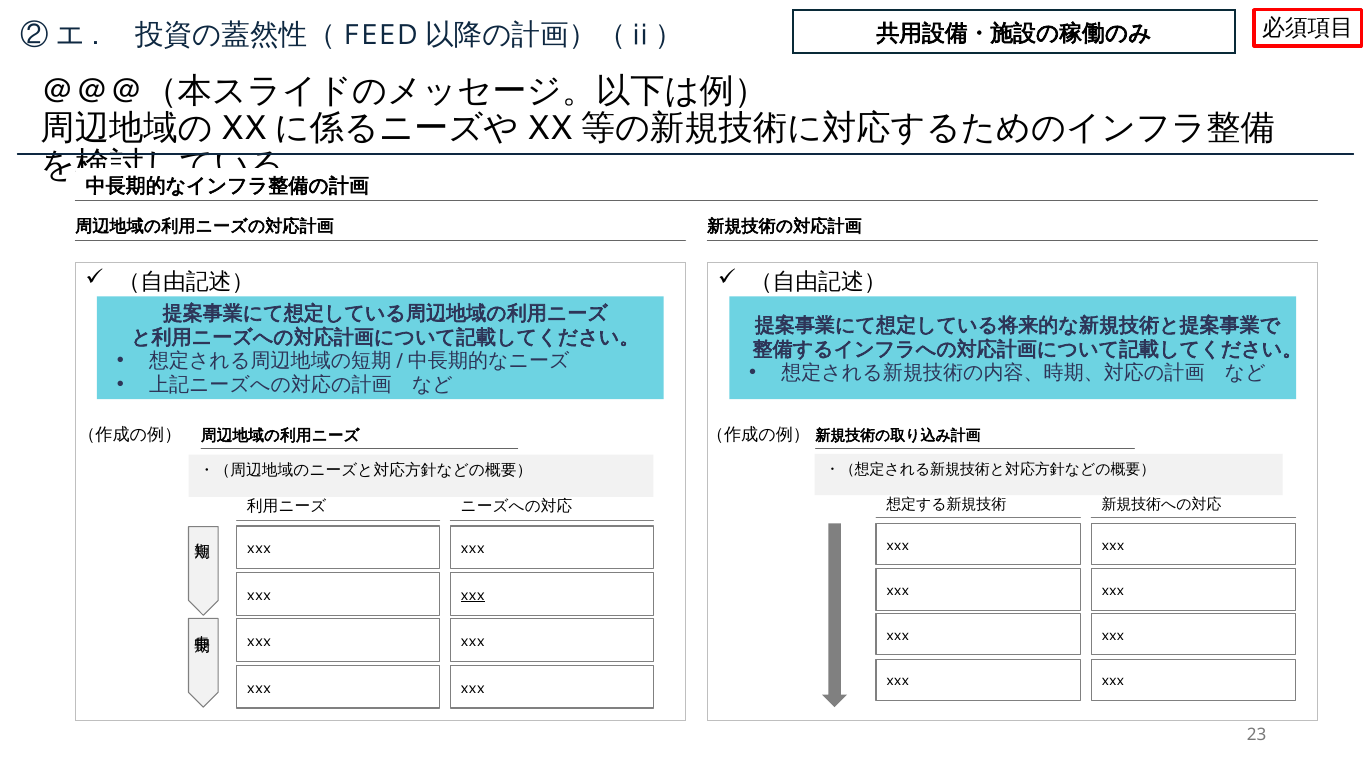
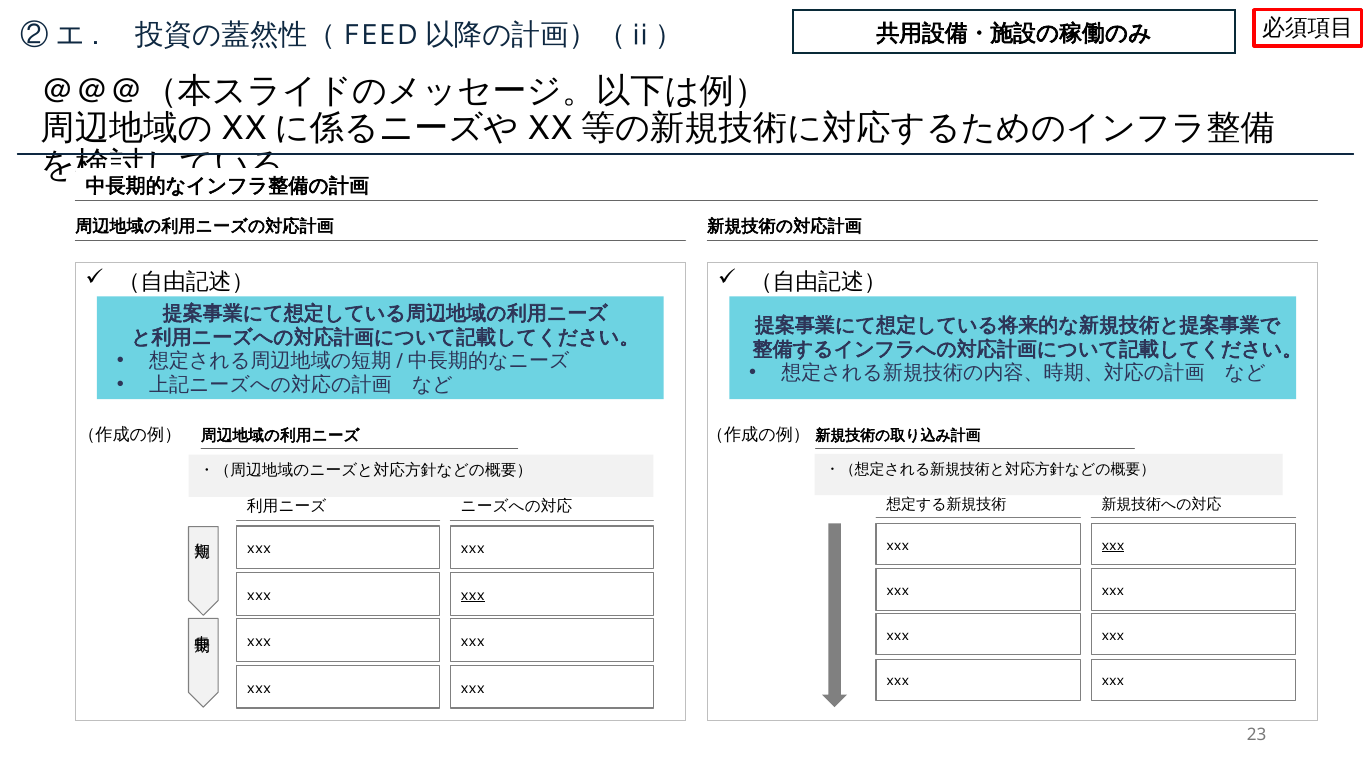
xxx underline: none -> present (1113, 545)
